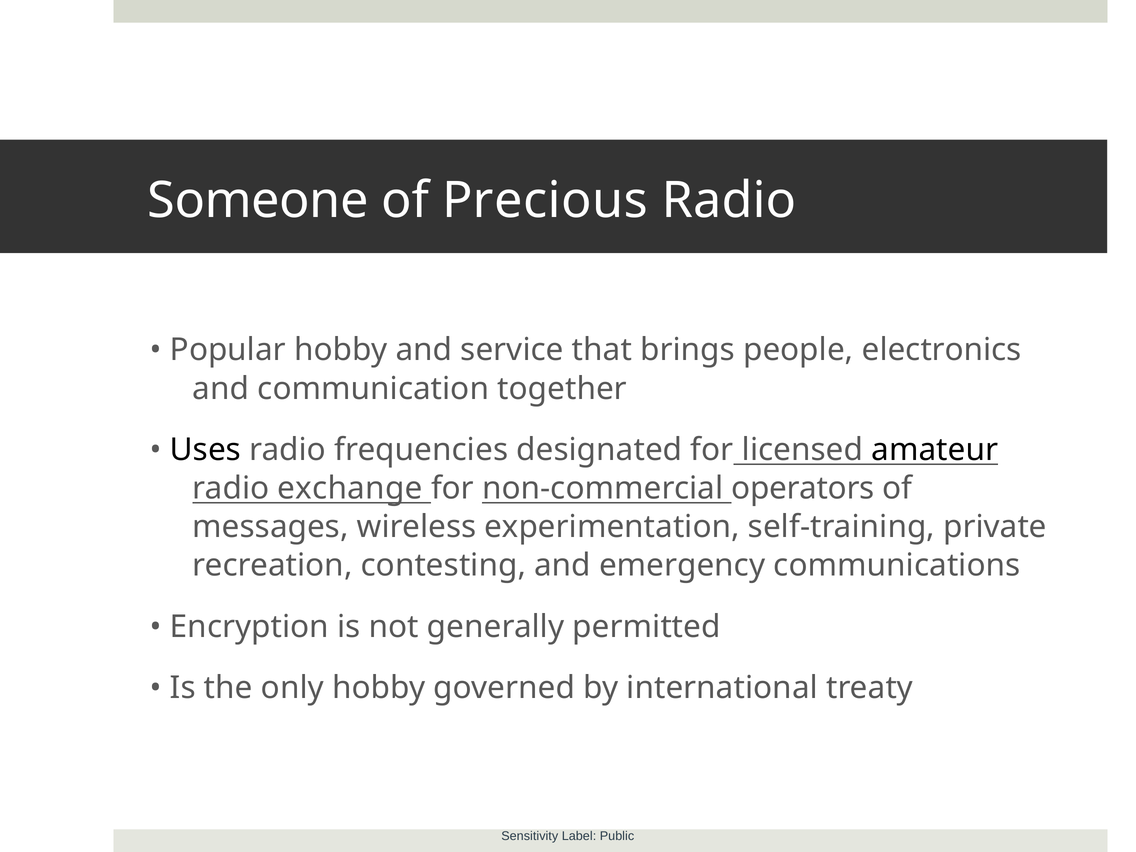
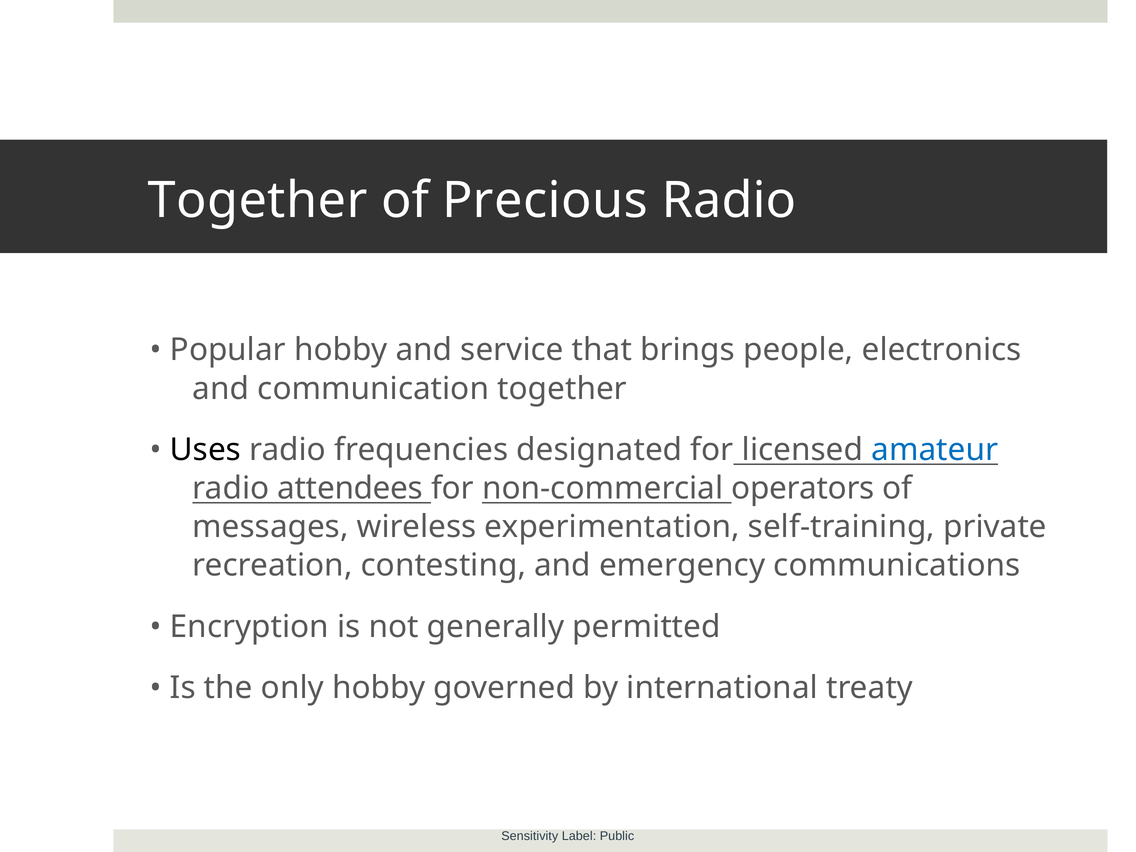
Someone: Someone -> Together (258, 200)
amateur colour: black -> blue (935, 450)
exchange: exchange -> attendees (350, 488)
